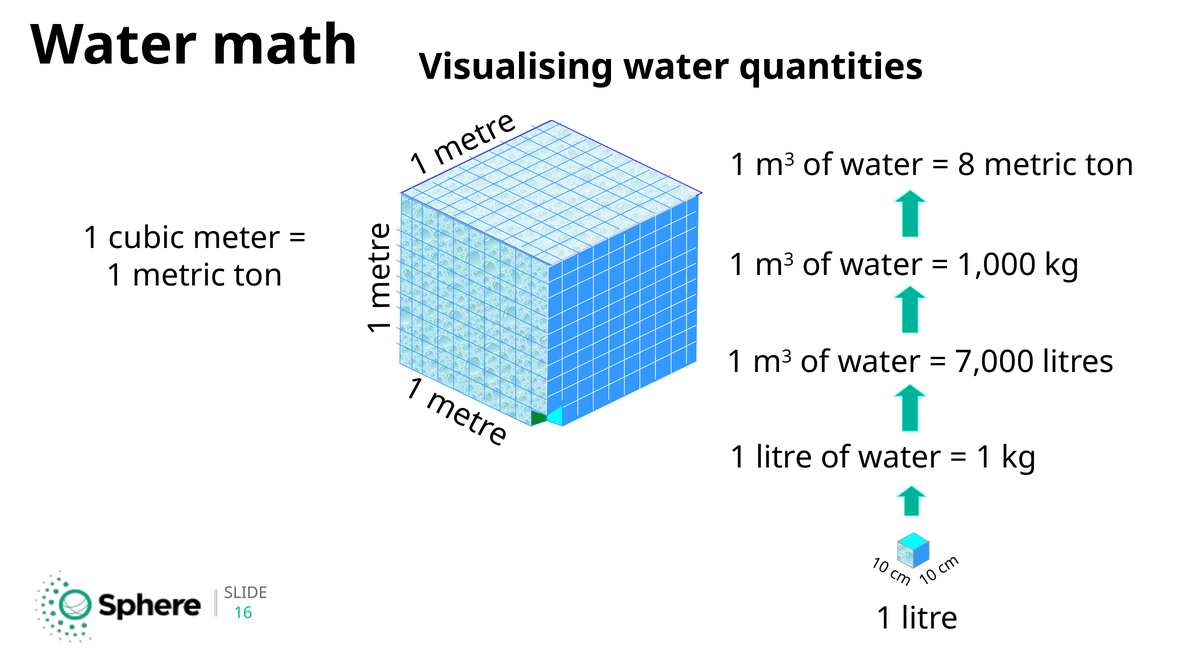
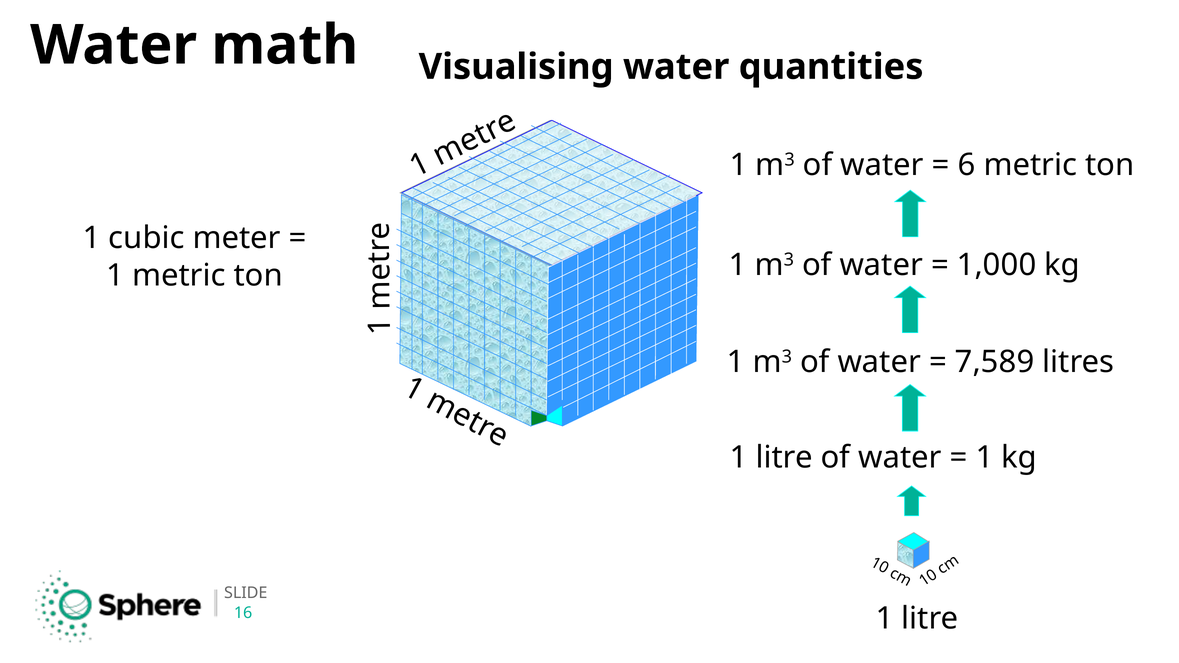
8: 8 -> 6 (967, 165)
7,000: 7,000 -> 7,589 (995, 362)
